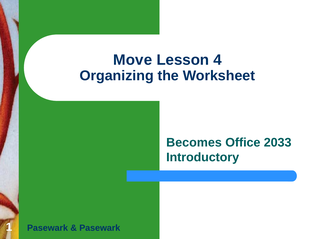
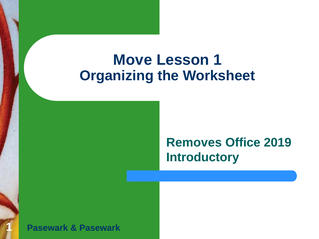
Lesson 4: 4 -> 1 (217, 60)
Becomes: Becomes -> Removes (194, 143)
2033: 2033 -> 2019 (278, 143)
